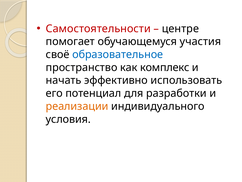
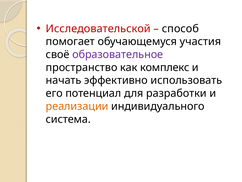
Самостоятельности: Самостоятельности -> Исследовательской (98, 29)
центре: центре -> способ (180, 29)
образовательное colour: blue -> purple (118, 54)
условия: условия -> система (68, 119)
